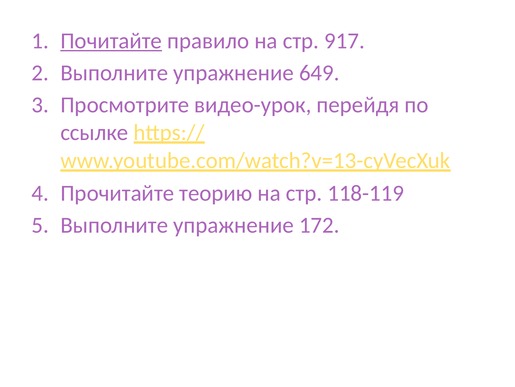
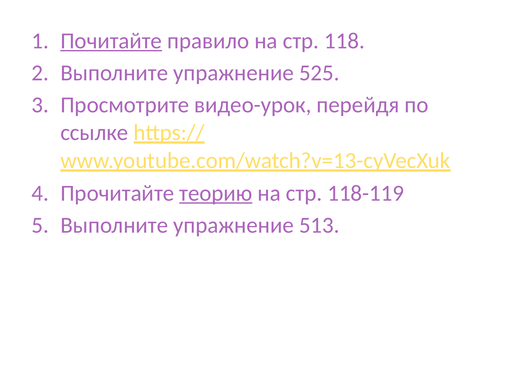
917: 917 -> 118 (345, 41)
649: 649 -> 525 (319, 73)
теорию underline: none -> present (216, 193)
172: 172 -> 513 (319, 225)
